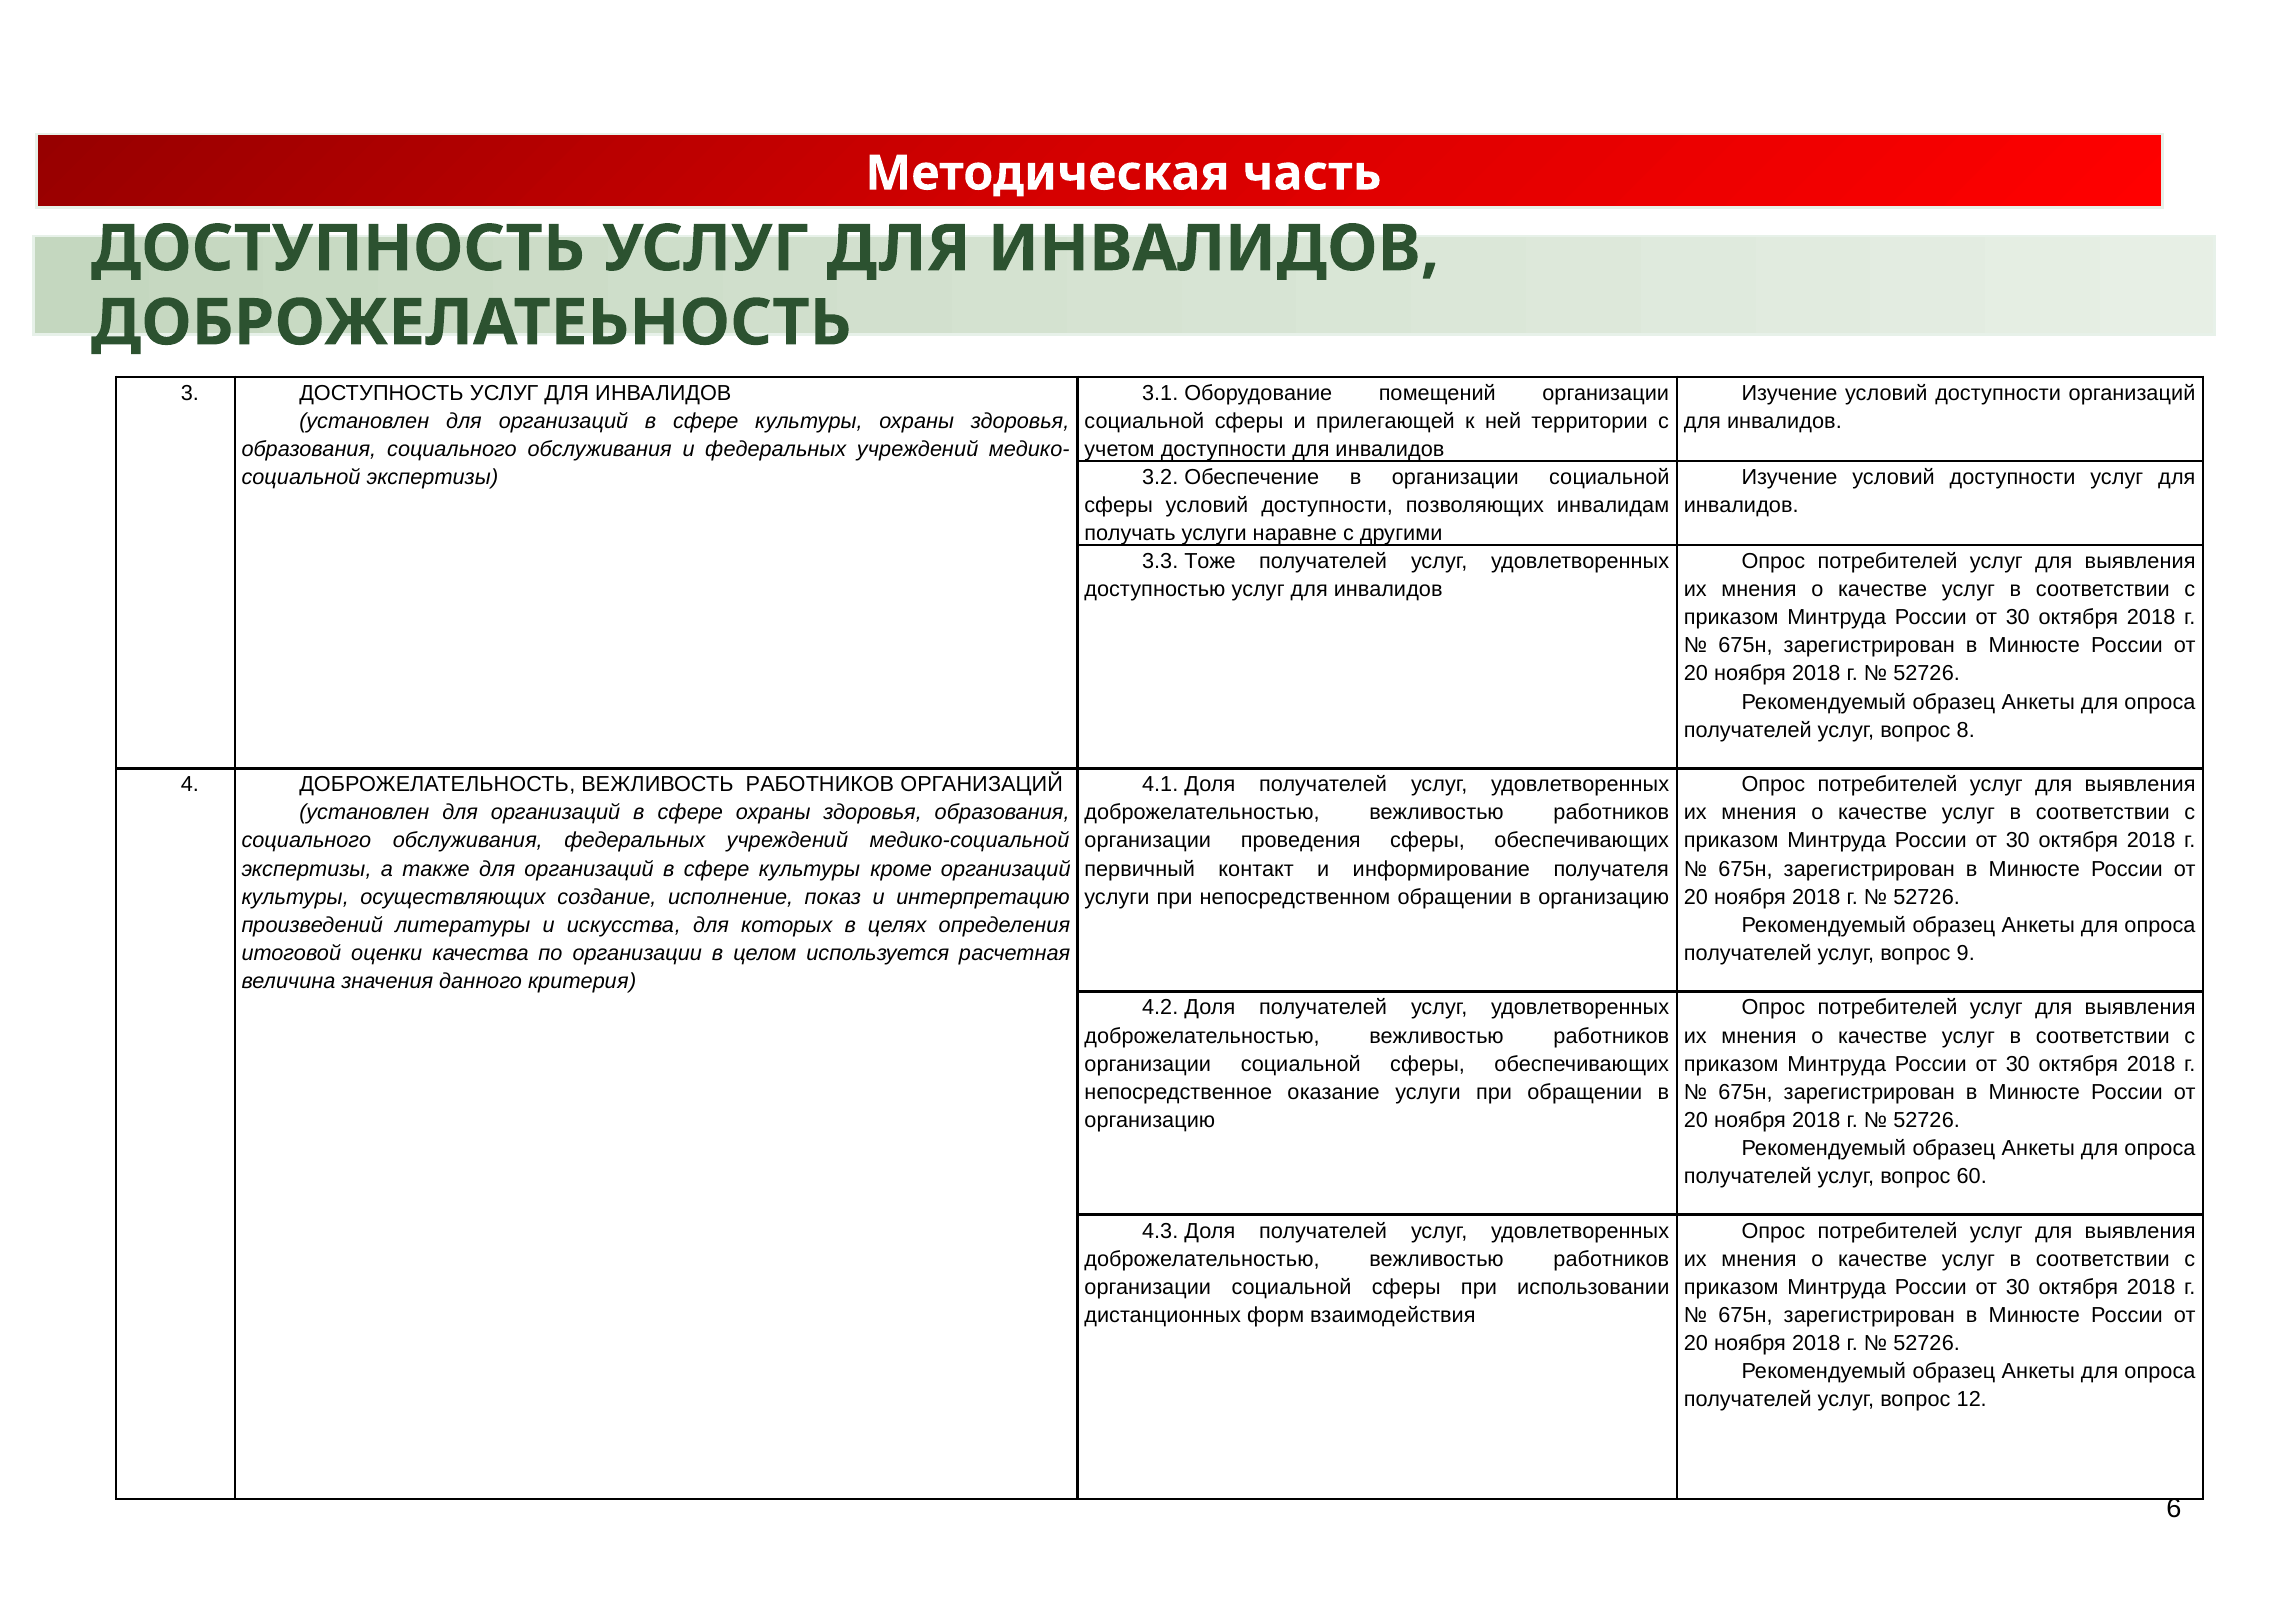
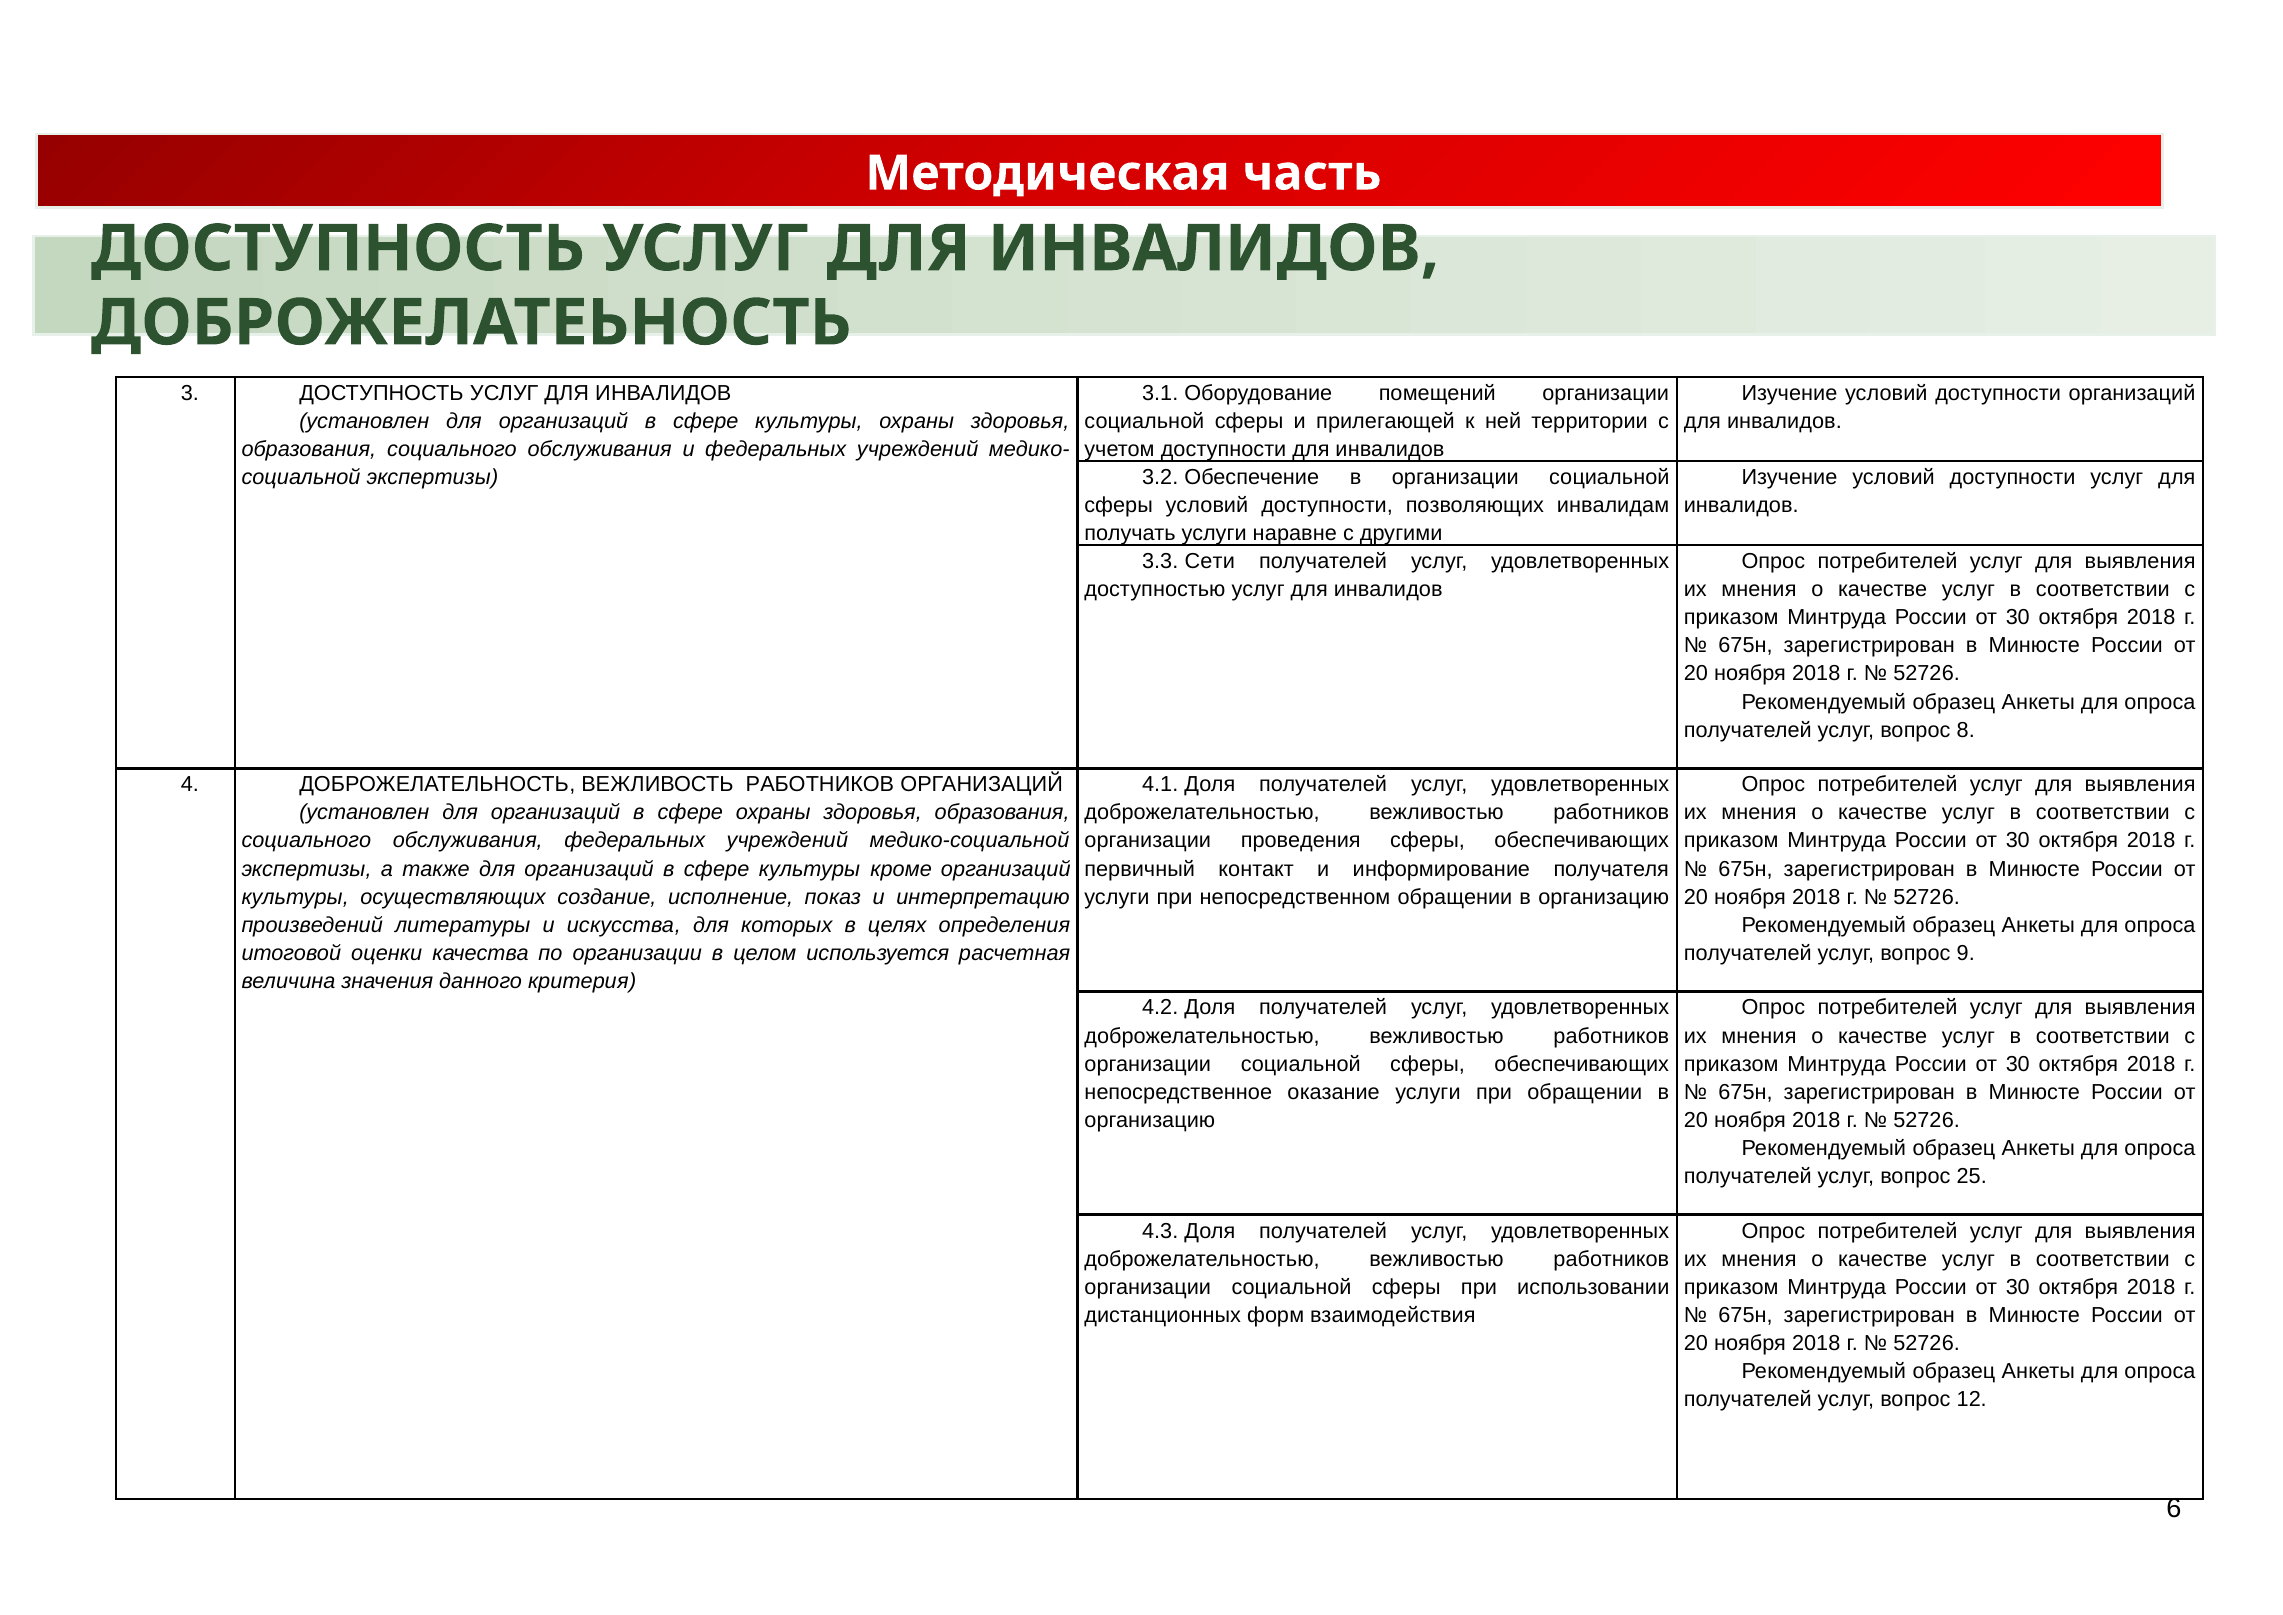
Тоже: Тоже -> Сети (1210, 561)
60: 60 -> 25 (1972, 1176)
